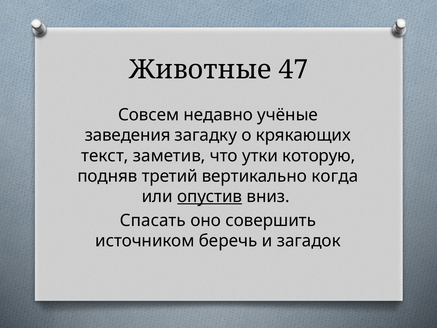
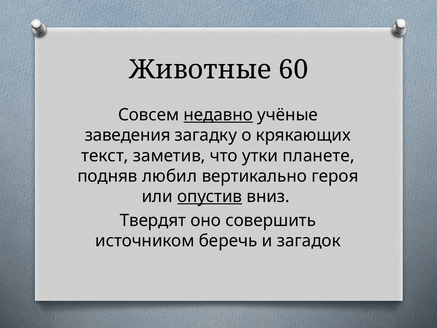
47: 47 -> 60 (293, 70)
недавно underline: none -> present (218, 115)
которую: которую -> планете (319, 156)
третий: третий -> любил (170, 176)
когда: когда -> героя (335, 176)
Спасать: Спасать -> Твердят (153, 220)
